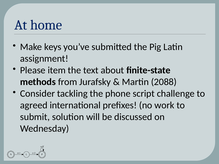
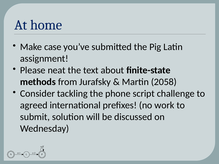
keys: keys -> case (53, 47)
item: item -> neat (57, 70)
2088: 2088 -> 2058 (164, 82)
